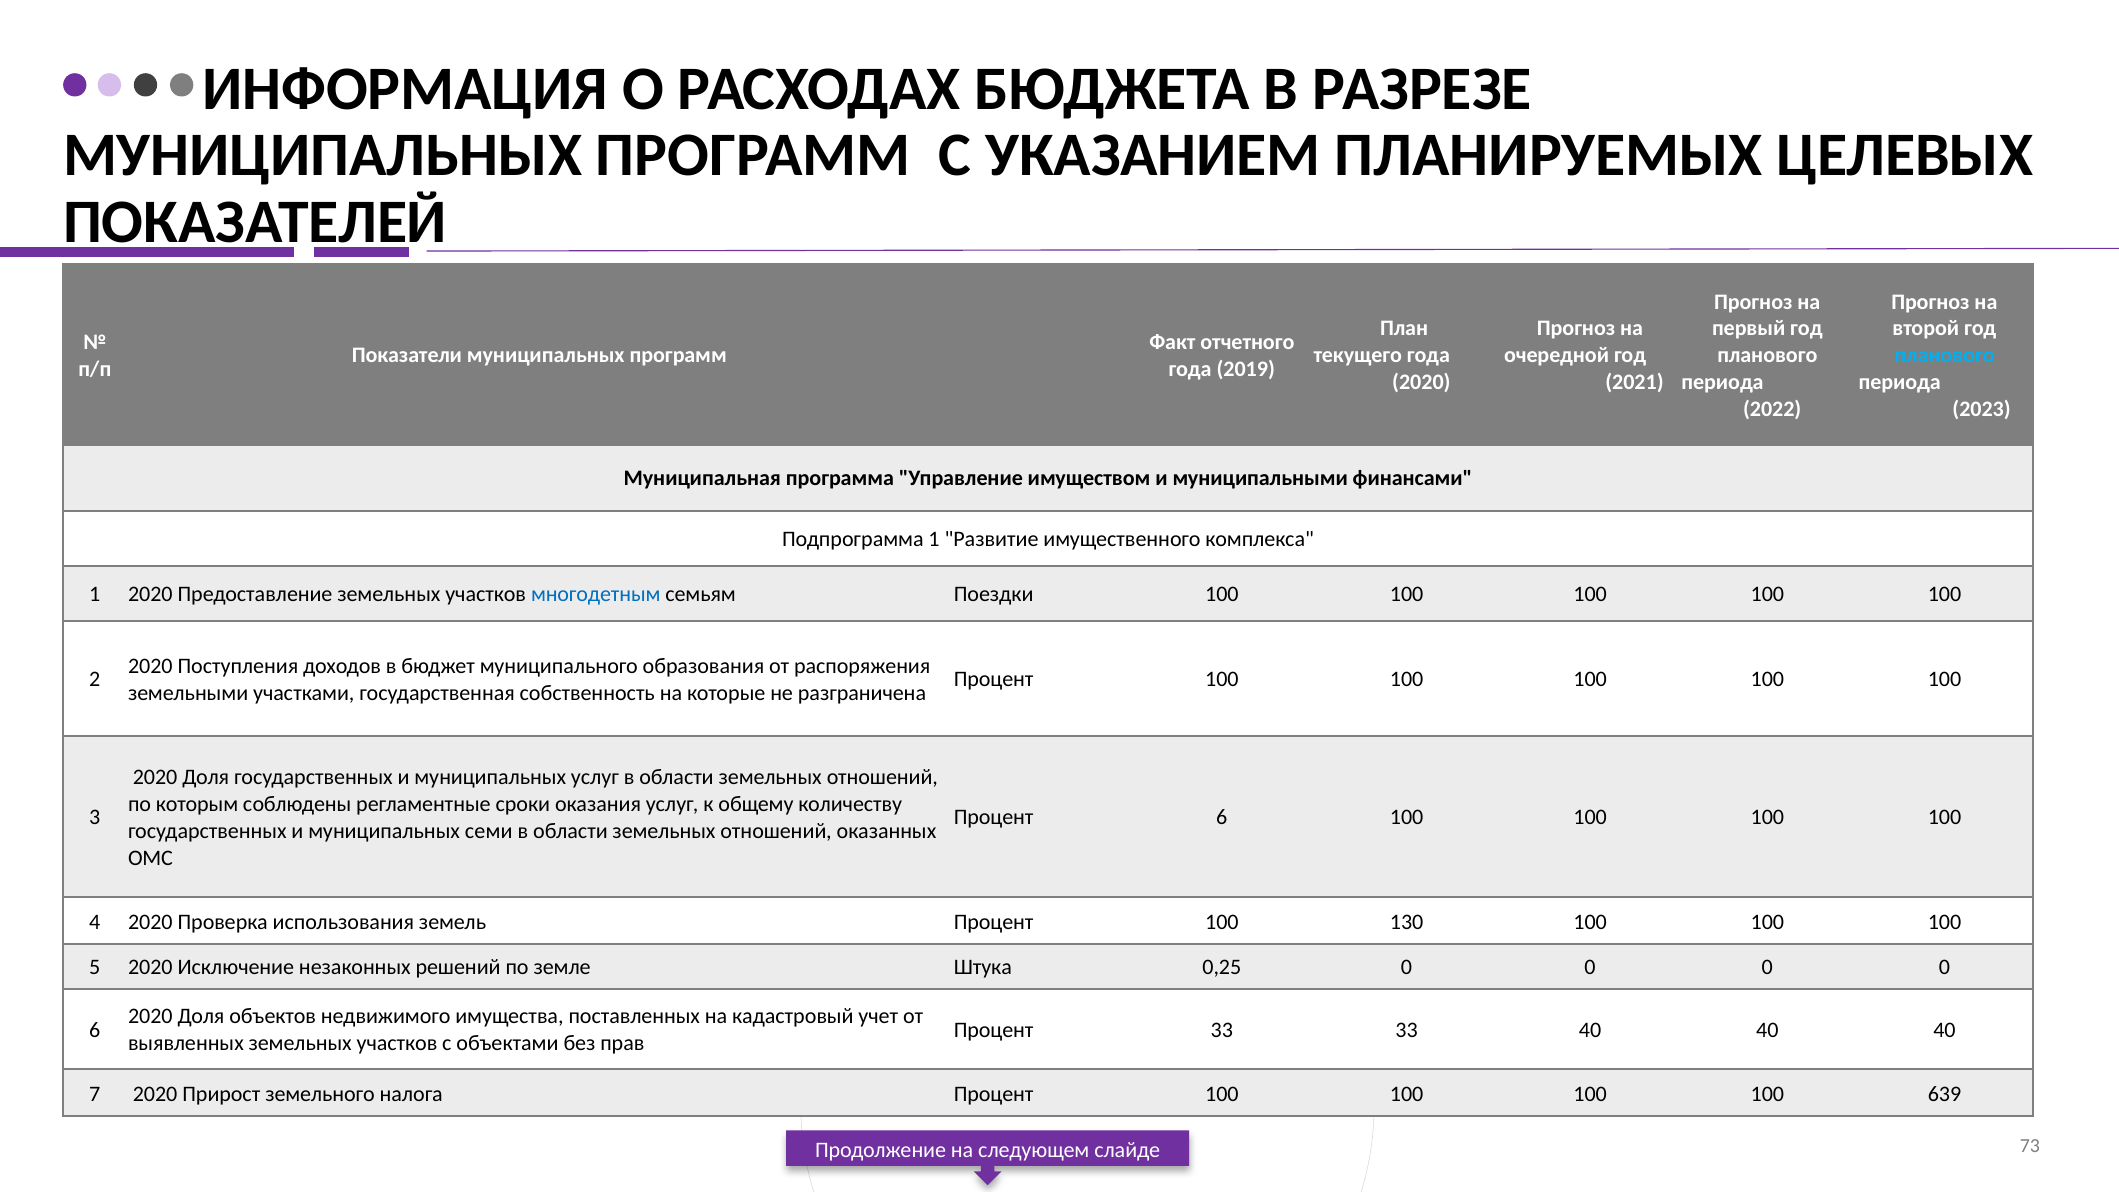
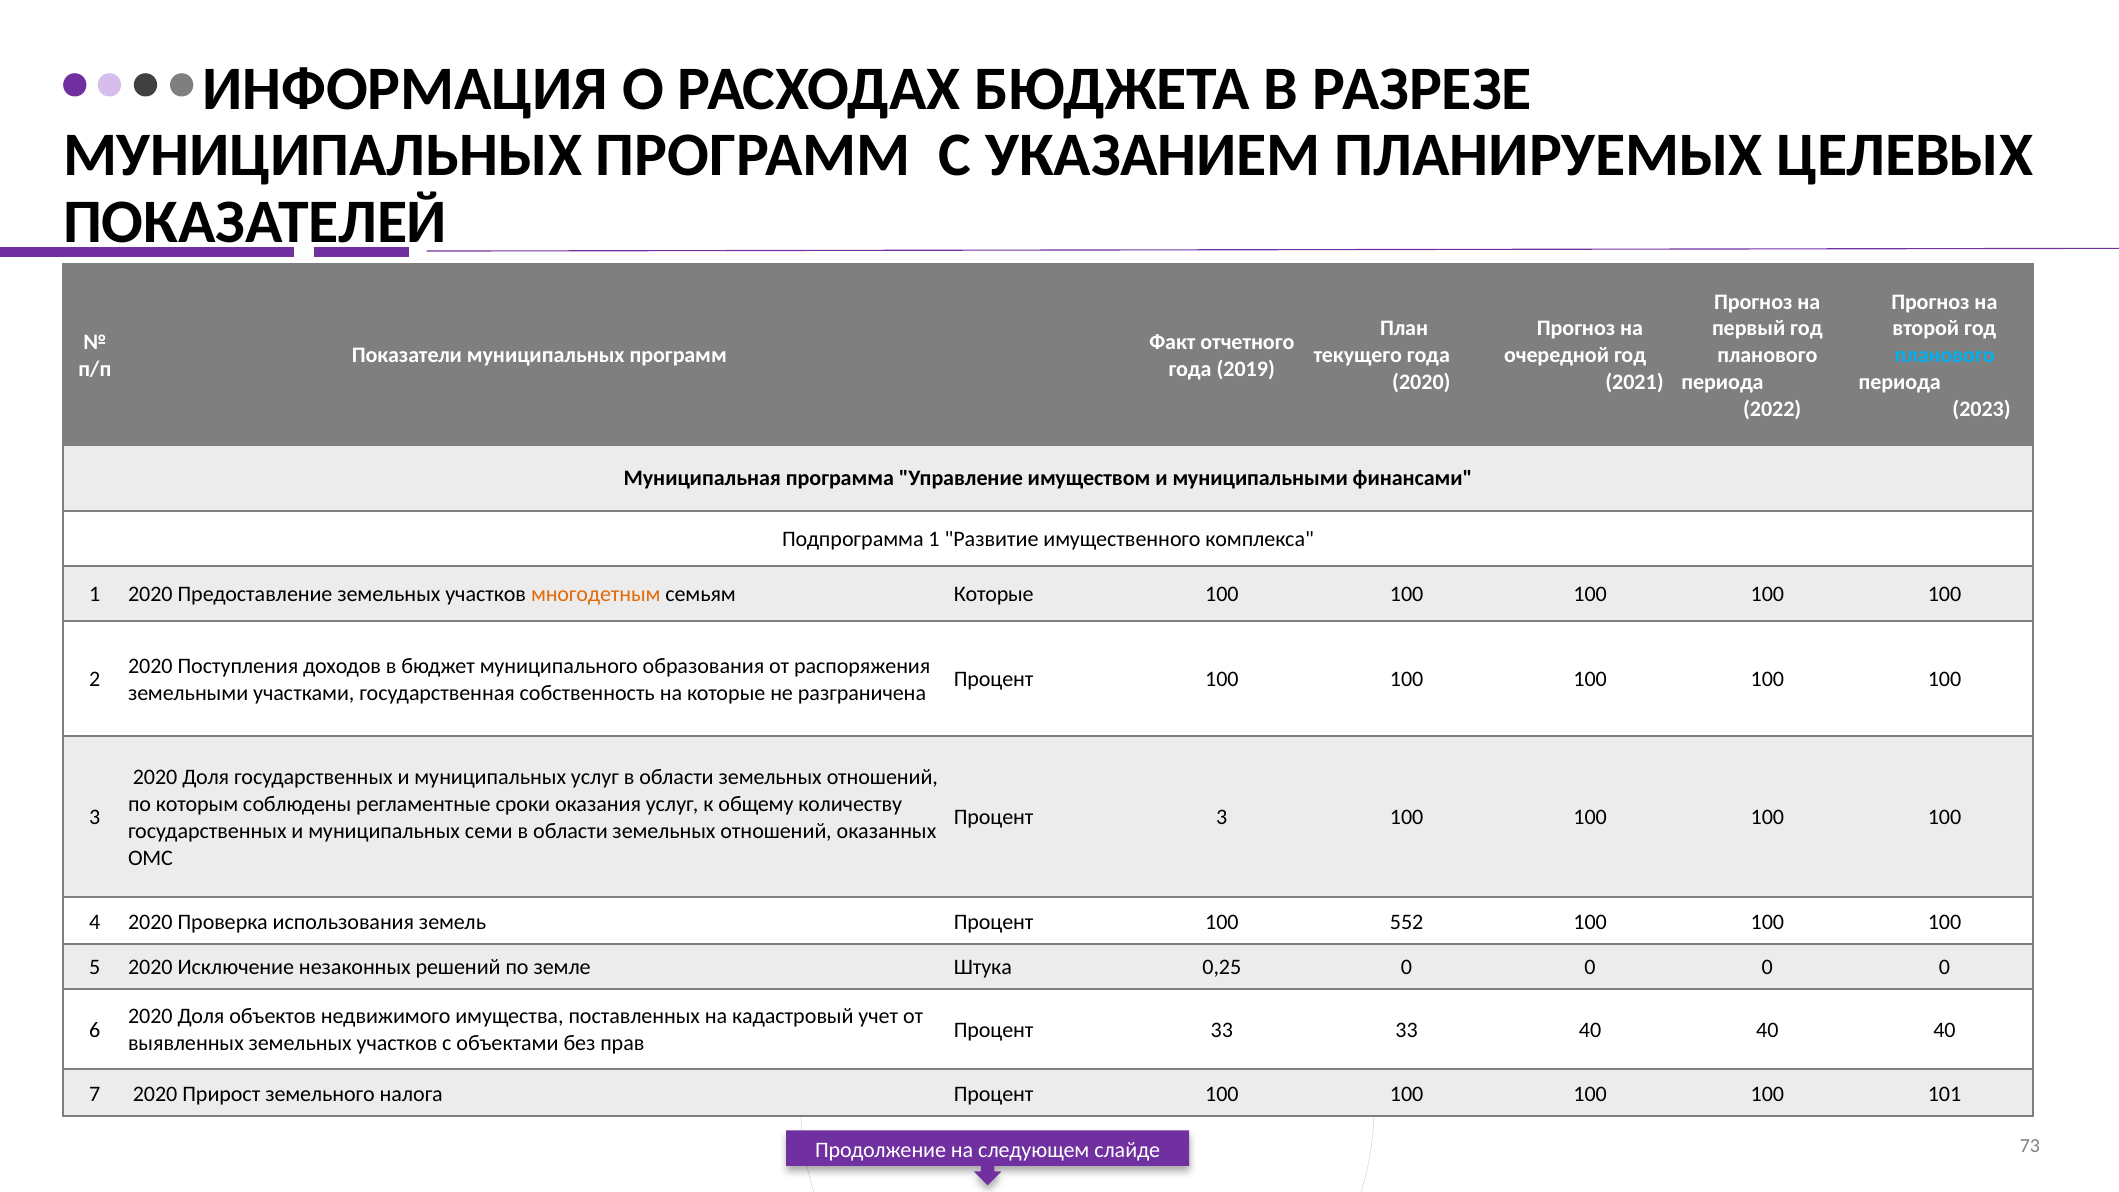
многодетным colour: blue -> orange (596, 594)
семьям Поездки: Поездки -> Которые (994, 594)
Процент 6: 6 -> 3 (1222, 818)
130: 130 -> 552 (1407, 922)
639: 639 -> 101 (1945, 1094)
